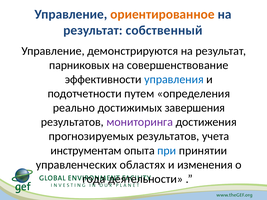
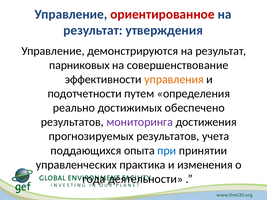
ориентированное colour: orange -> red (162, 14)
собственный: собственный -> утверждения (164, 30)
управления colour: blue -> orange (174, 79)
завершения: завершения -> обеспечено (195, 108)
инструментам: инструментам -> поддающихся (86, 151)
областях: областях -> практика (142, 165)
